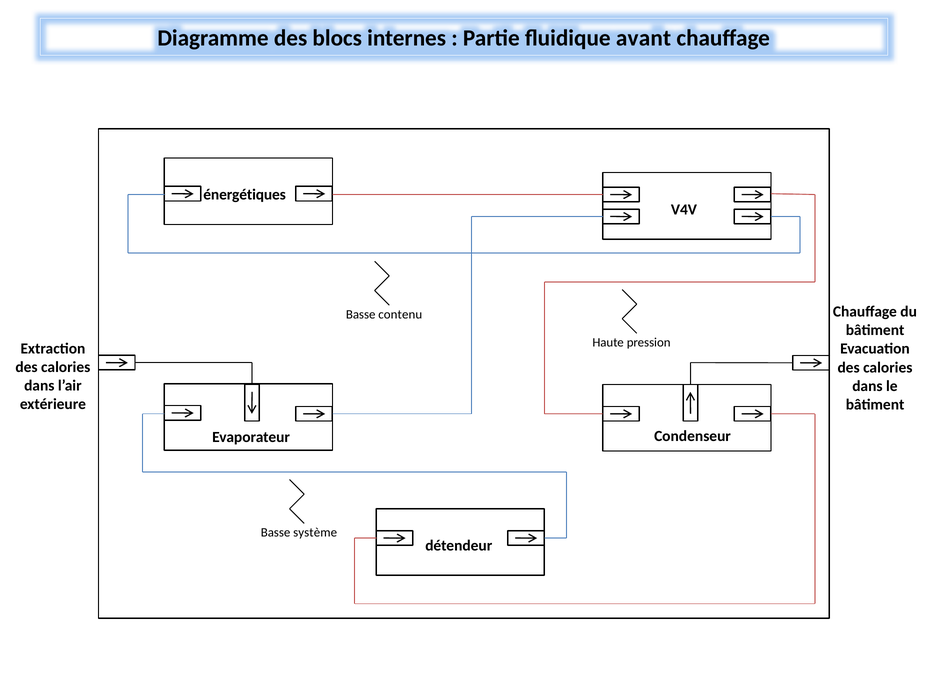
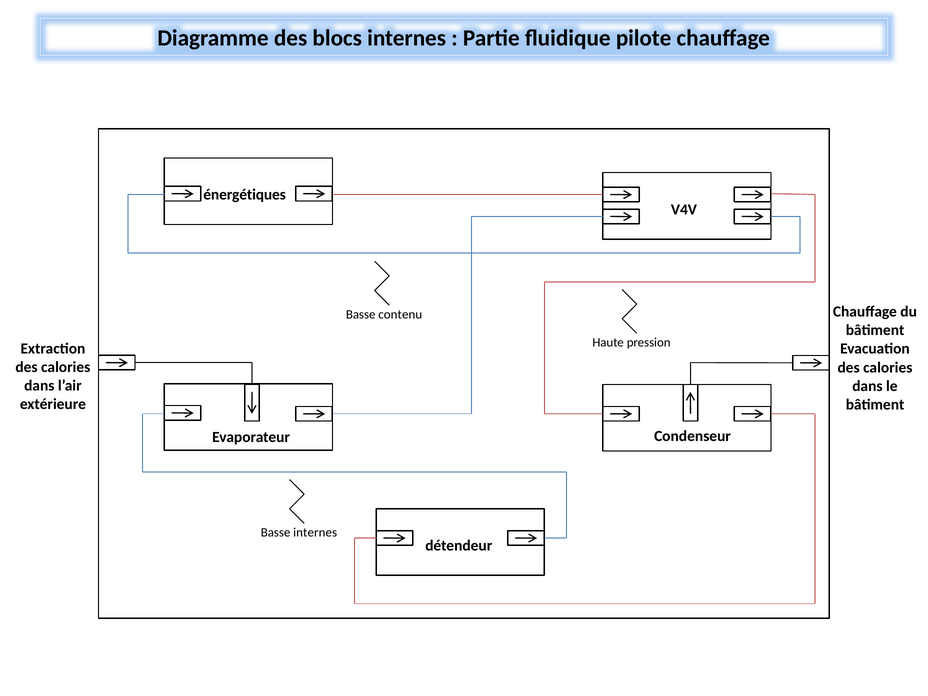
avant: avant -> pilote (644, 38)
Basse système: système -> internes (315, 532)
